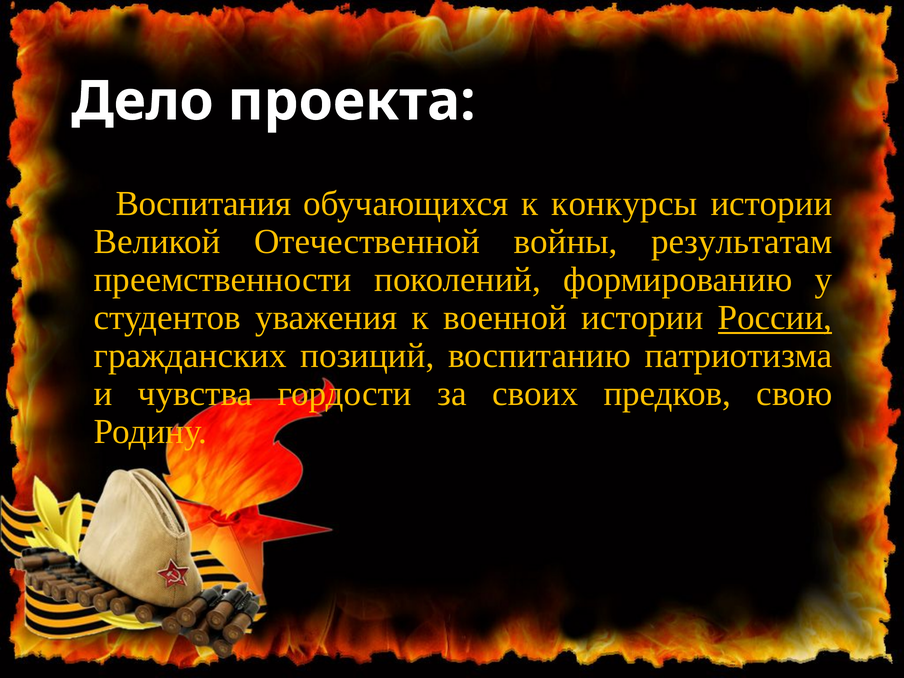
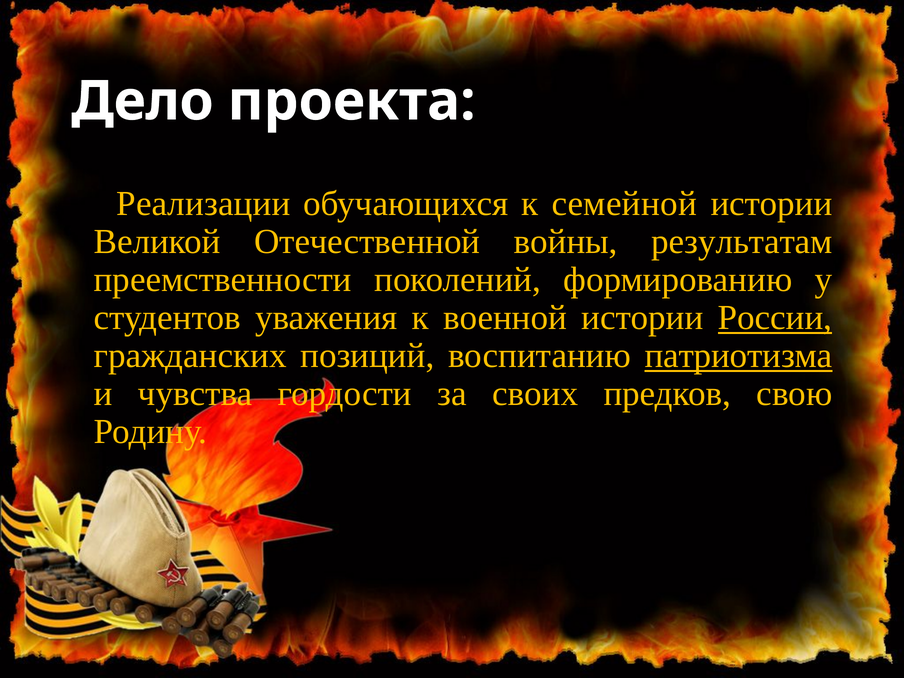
Воспитания: Воспитания -> Реализации (203, 204)
конкурсы: конкурсы -> семейной (624, 204)
патриотизма underline: none -> present (739, 356)
